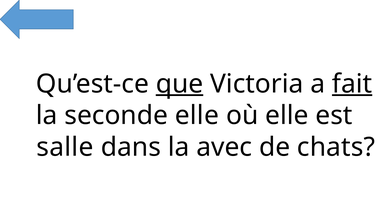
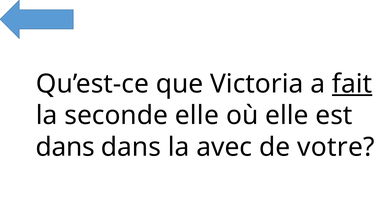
que underline: present -> none (180, 84)
salle: salle -> dans (65, 147)
chats: chats -> votre (336, 147)
